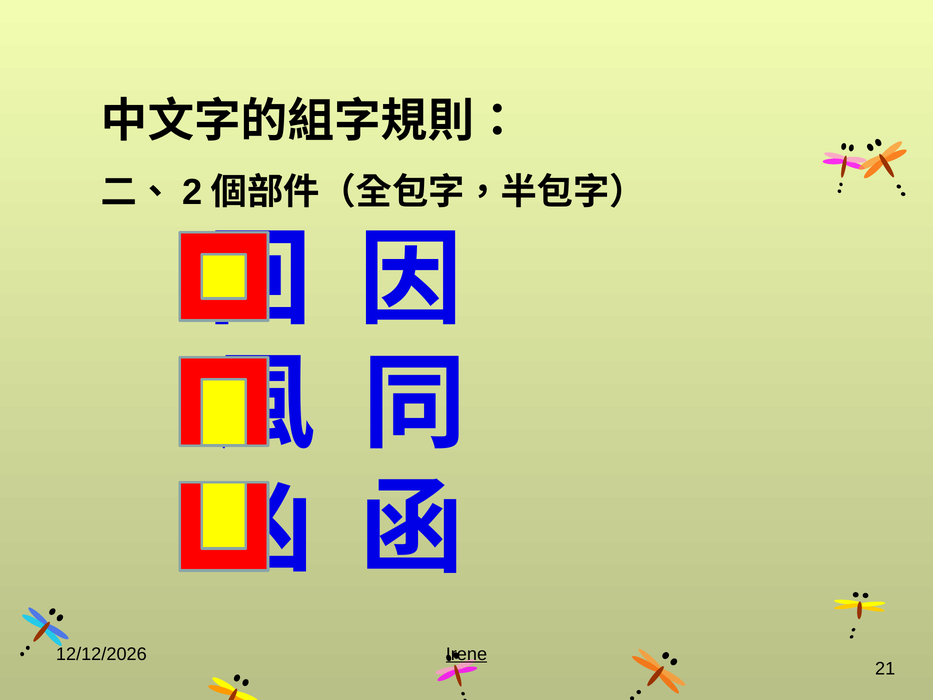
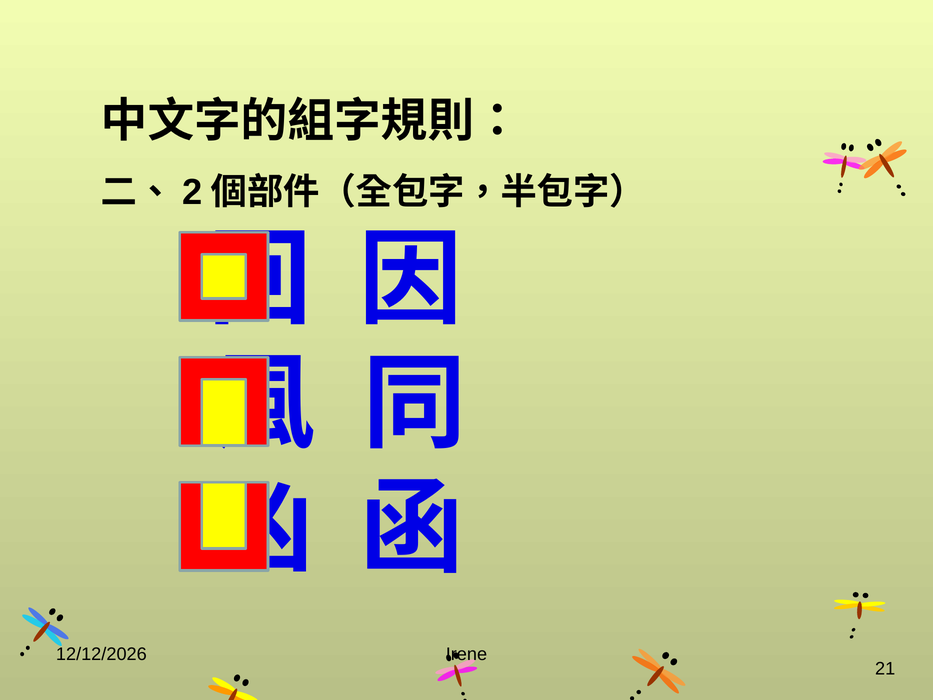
Irene underline: present -> none (466, 654)
